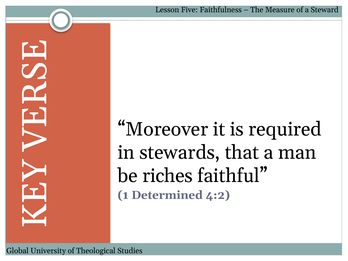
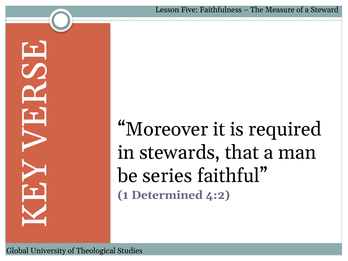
riches: riches -> series (167, 176)
